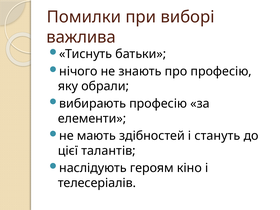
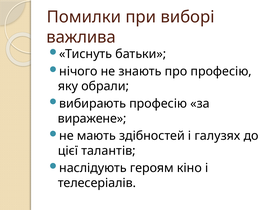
елементи: елементи -> виражене (92, 118)
стануть: стануть -> галузях (217, 136)
